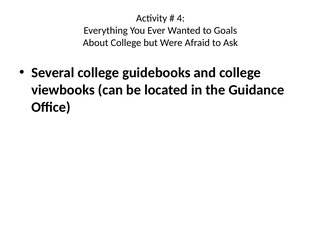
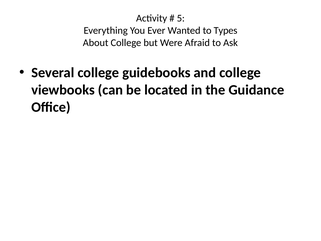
4: 4 -> 5 (181, 18)
Goals: Goals -> Types (226, 30)
